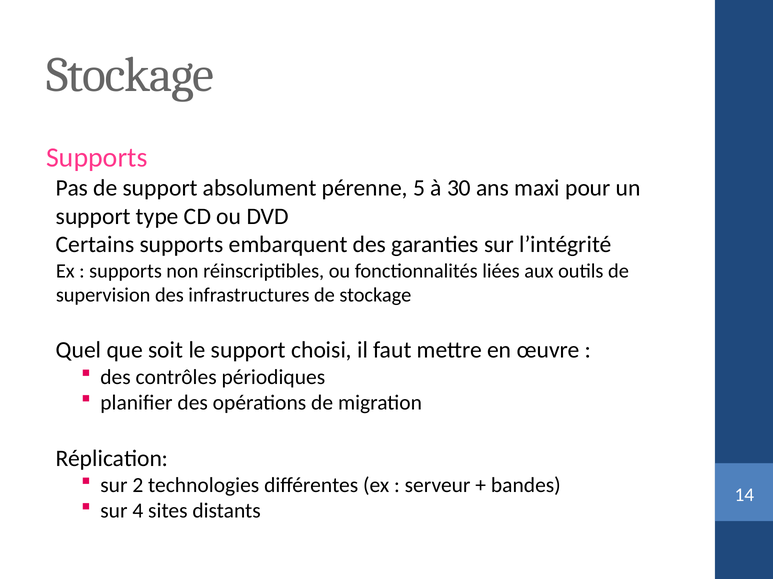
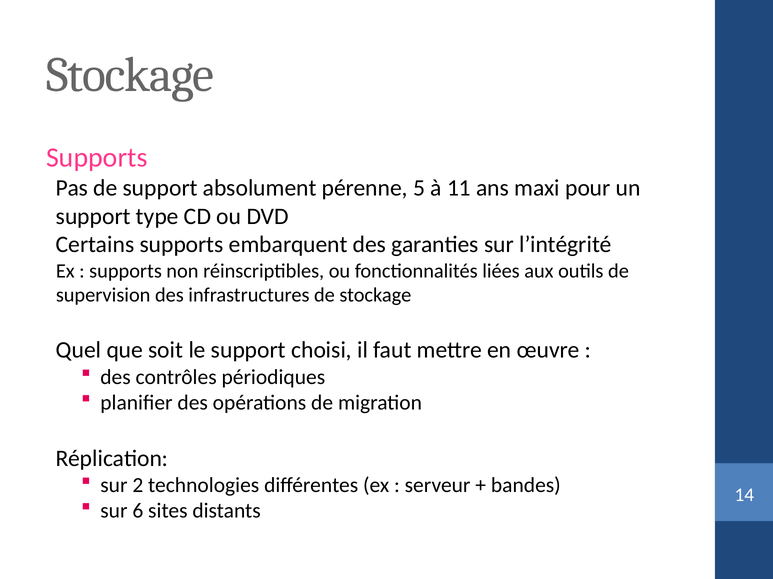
30: 30 -> 11 (459, 188)
4: 4 -> 6 (138, 512)
